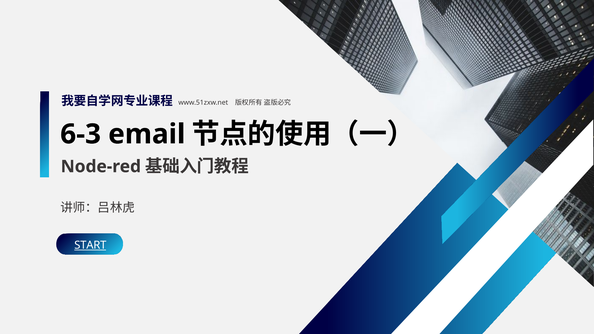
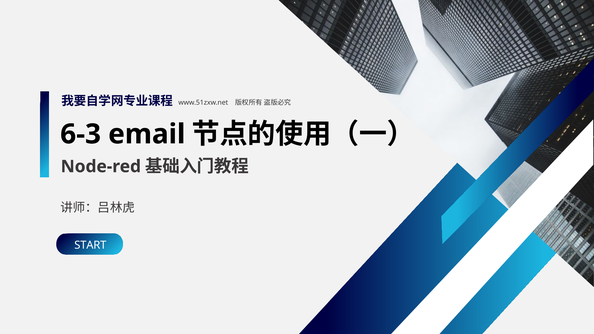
START underline: present -> none (90, 245)
